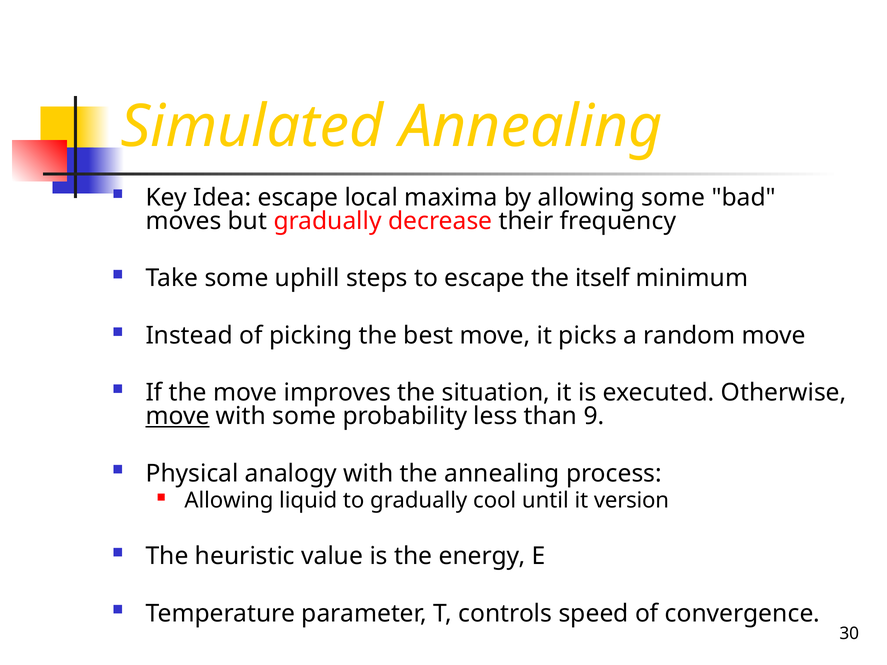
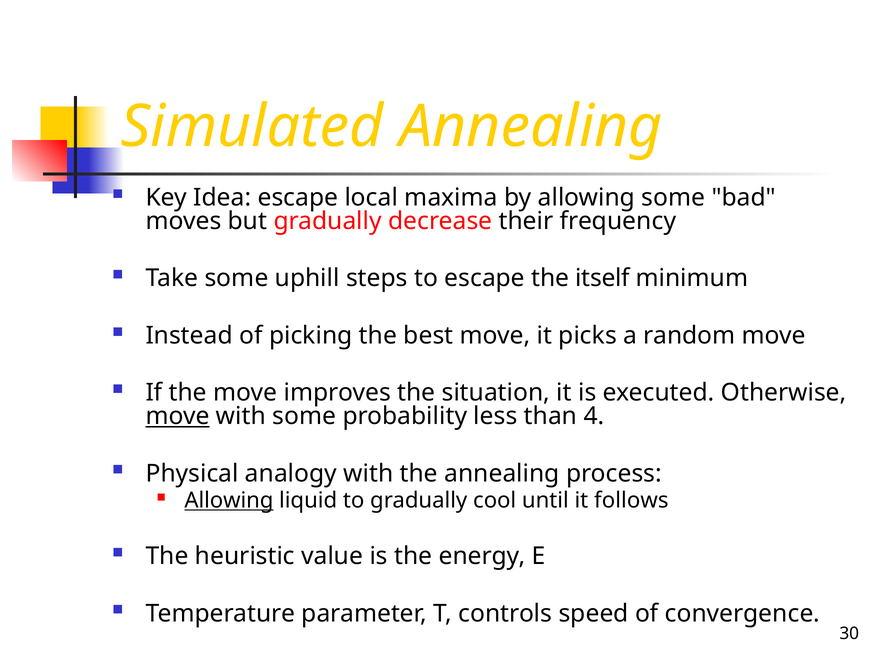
9: 9 -> 4 (594, 416)
Allowing underline: none -> present (229, 501)
version: version -> follows (631, 501)
